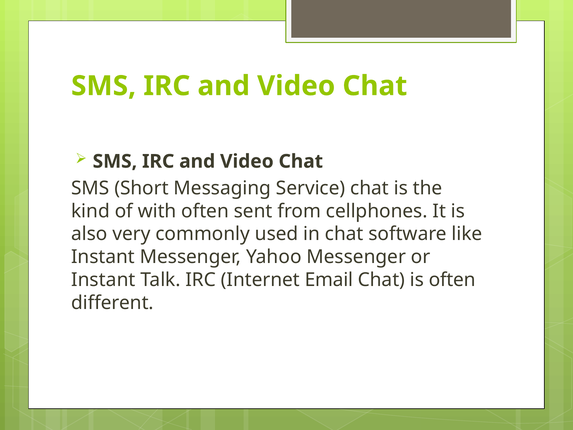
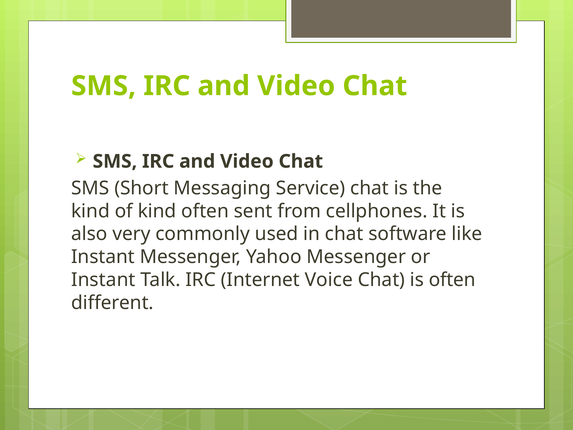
of with: with -> kind (157, 211)
Email: Email -> Voice (329, 280)
